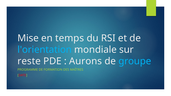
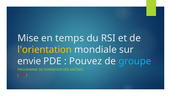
l'orientation colour: light blue -> yellow (45, 50)
reste: reste -> envie (29, 61)
Aurons: Aurons -> Pouvez (86, 61)
